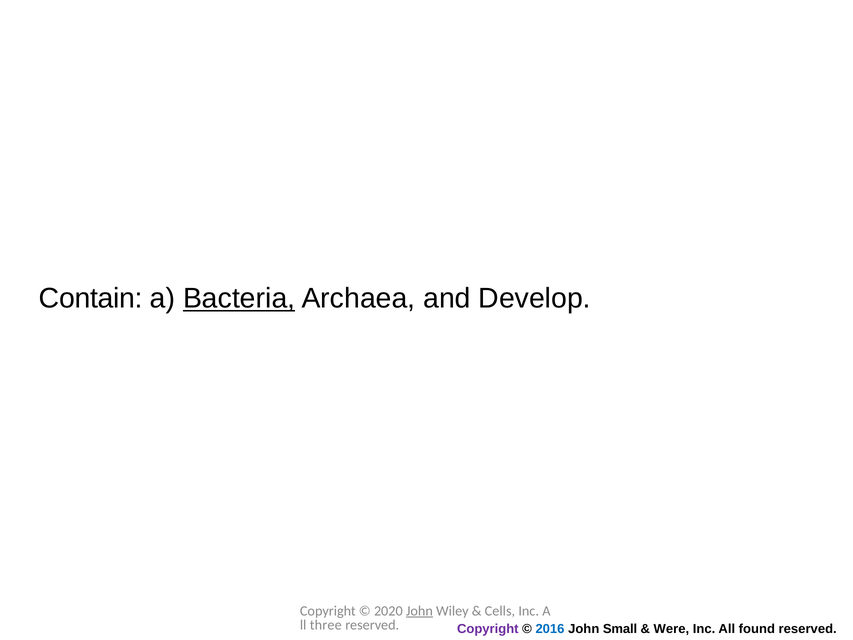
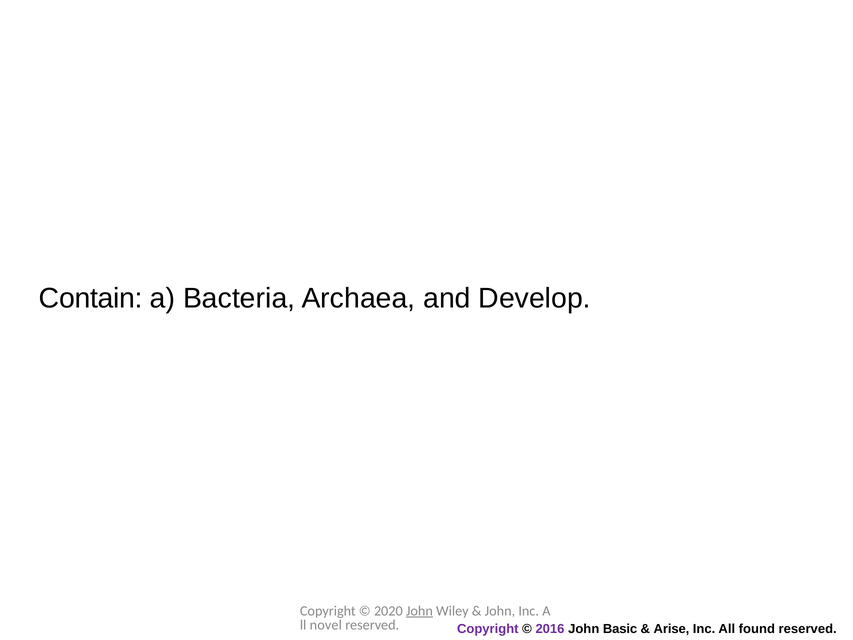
Bacteria underline: present -> none (239, 298)
Cells: Cells -> John (500, 611)
three: three -> novel (326, 625)
2016 colour: blue -> purple (550, 629)
Small: Small -> Basic (620, 629)
Were: Were -> Arise (671, 629)
